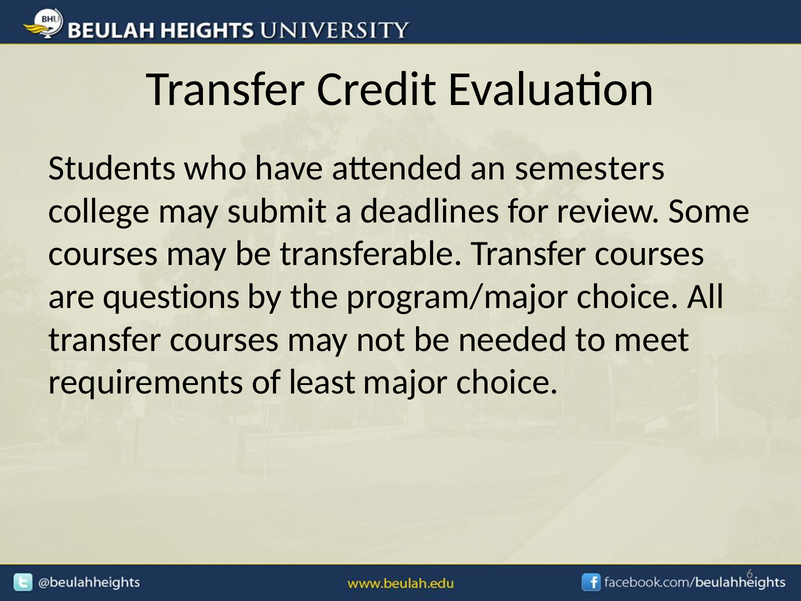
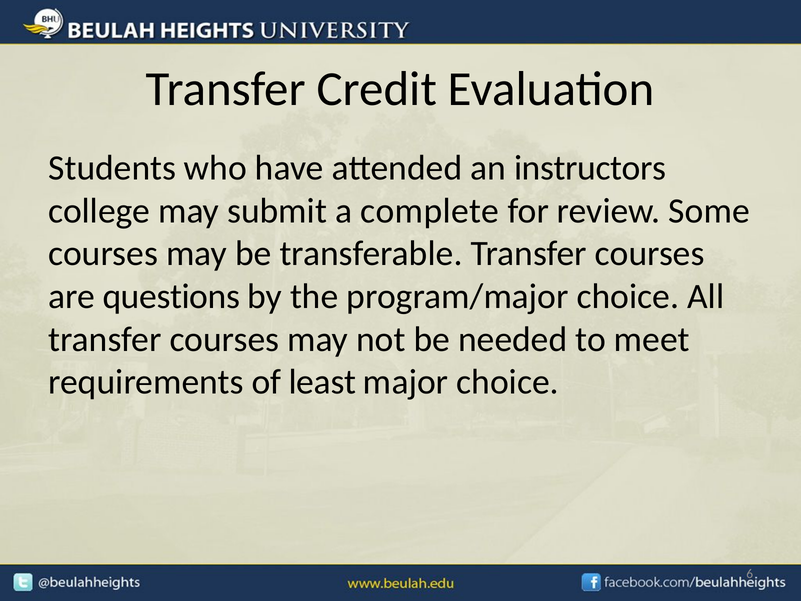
semesters: semesters -> instructors (590, 168)
deadlines: deadlines -> complete (430, 211)
